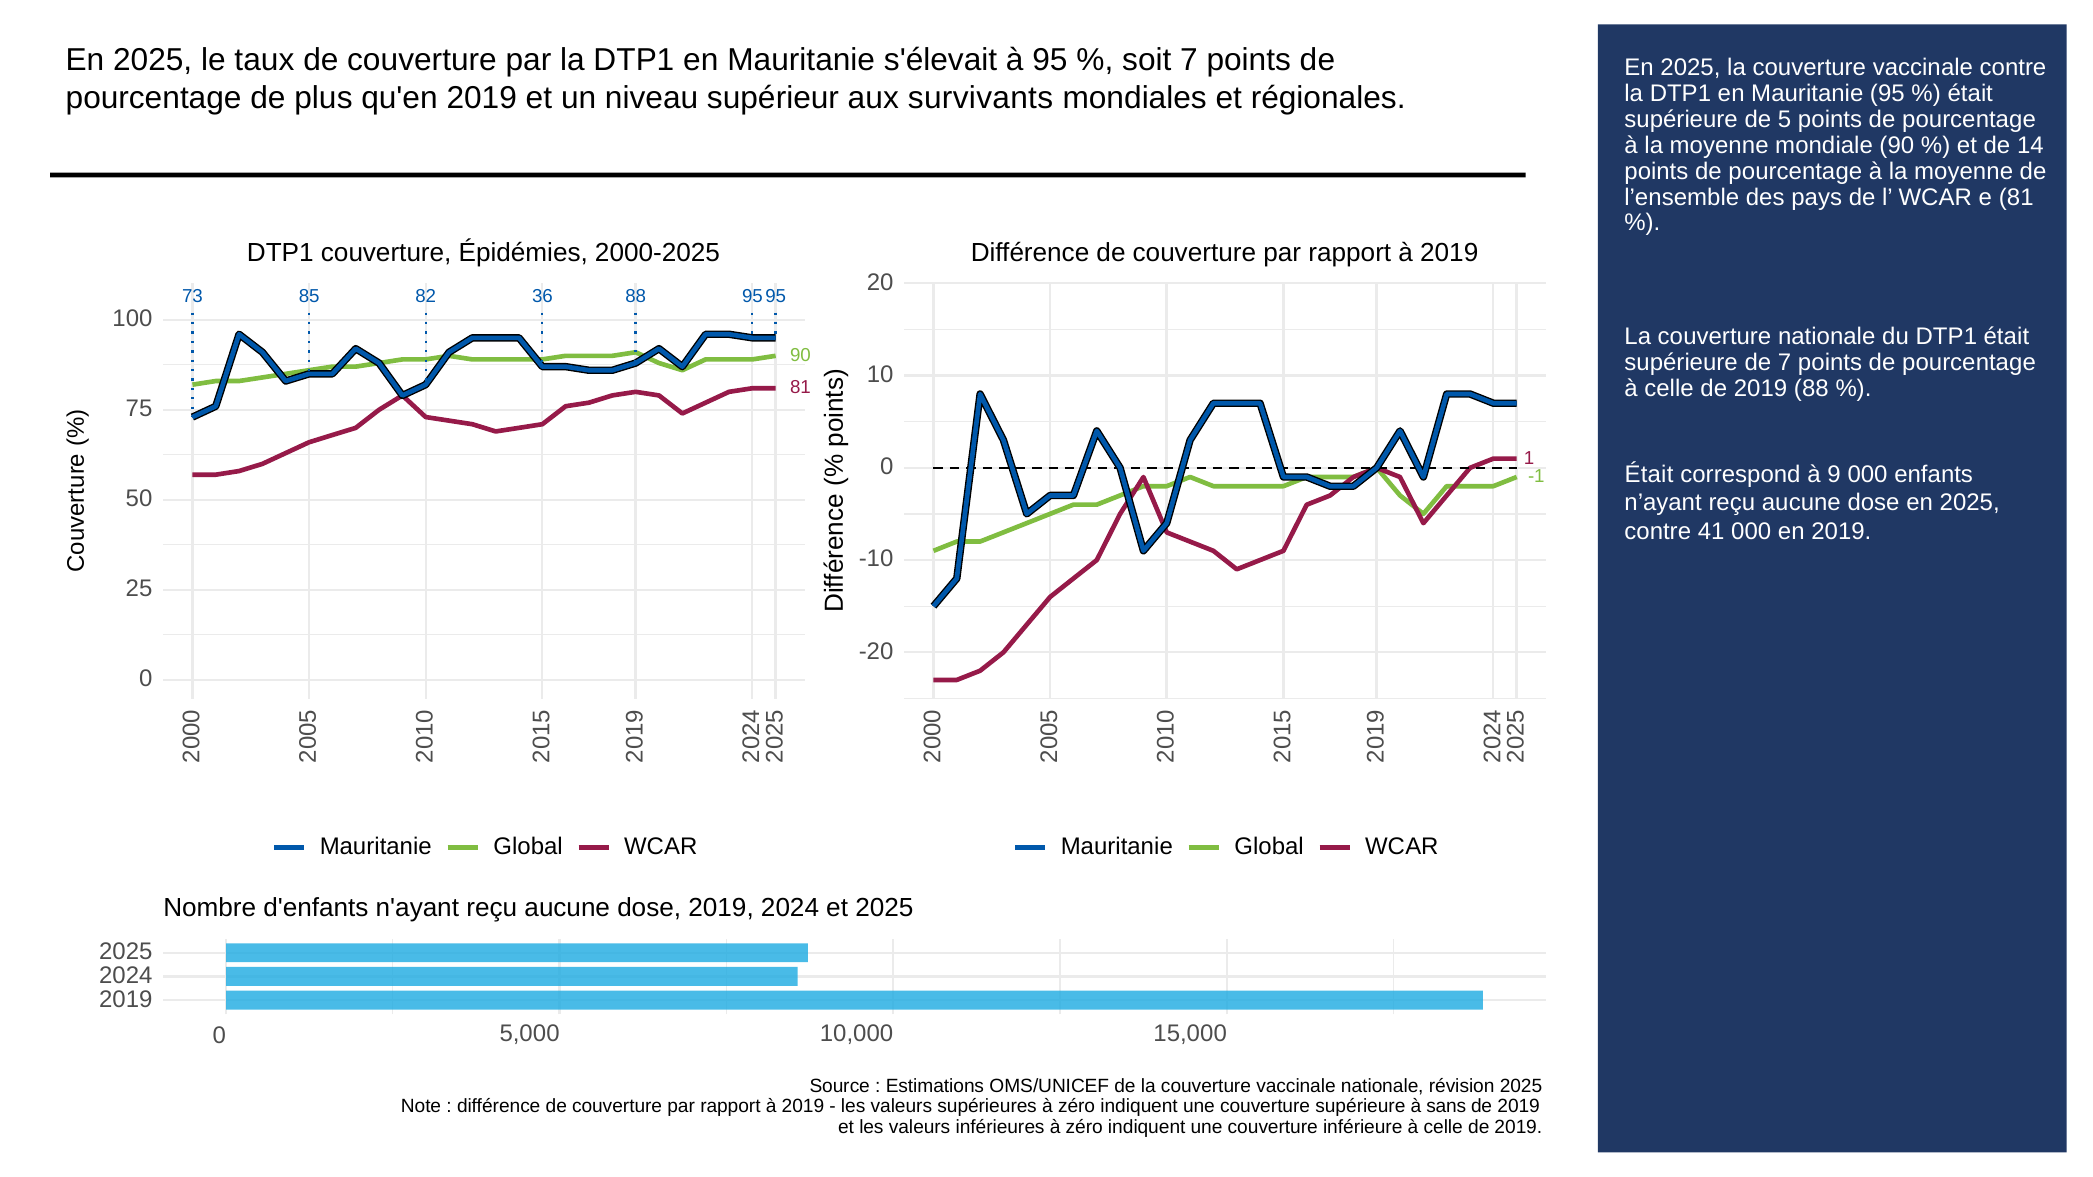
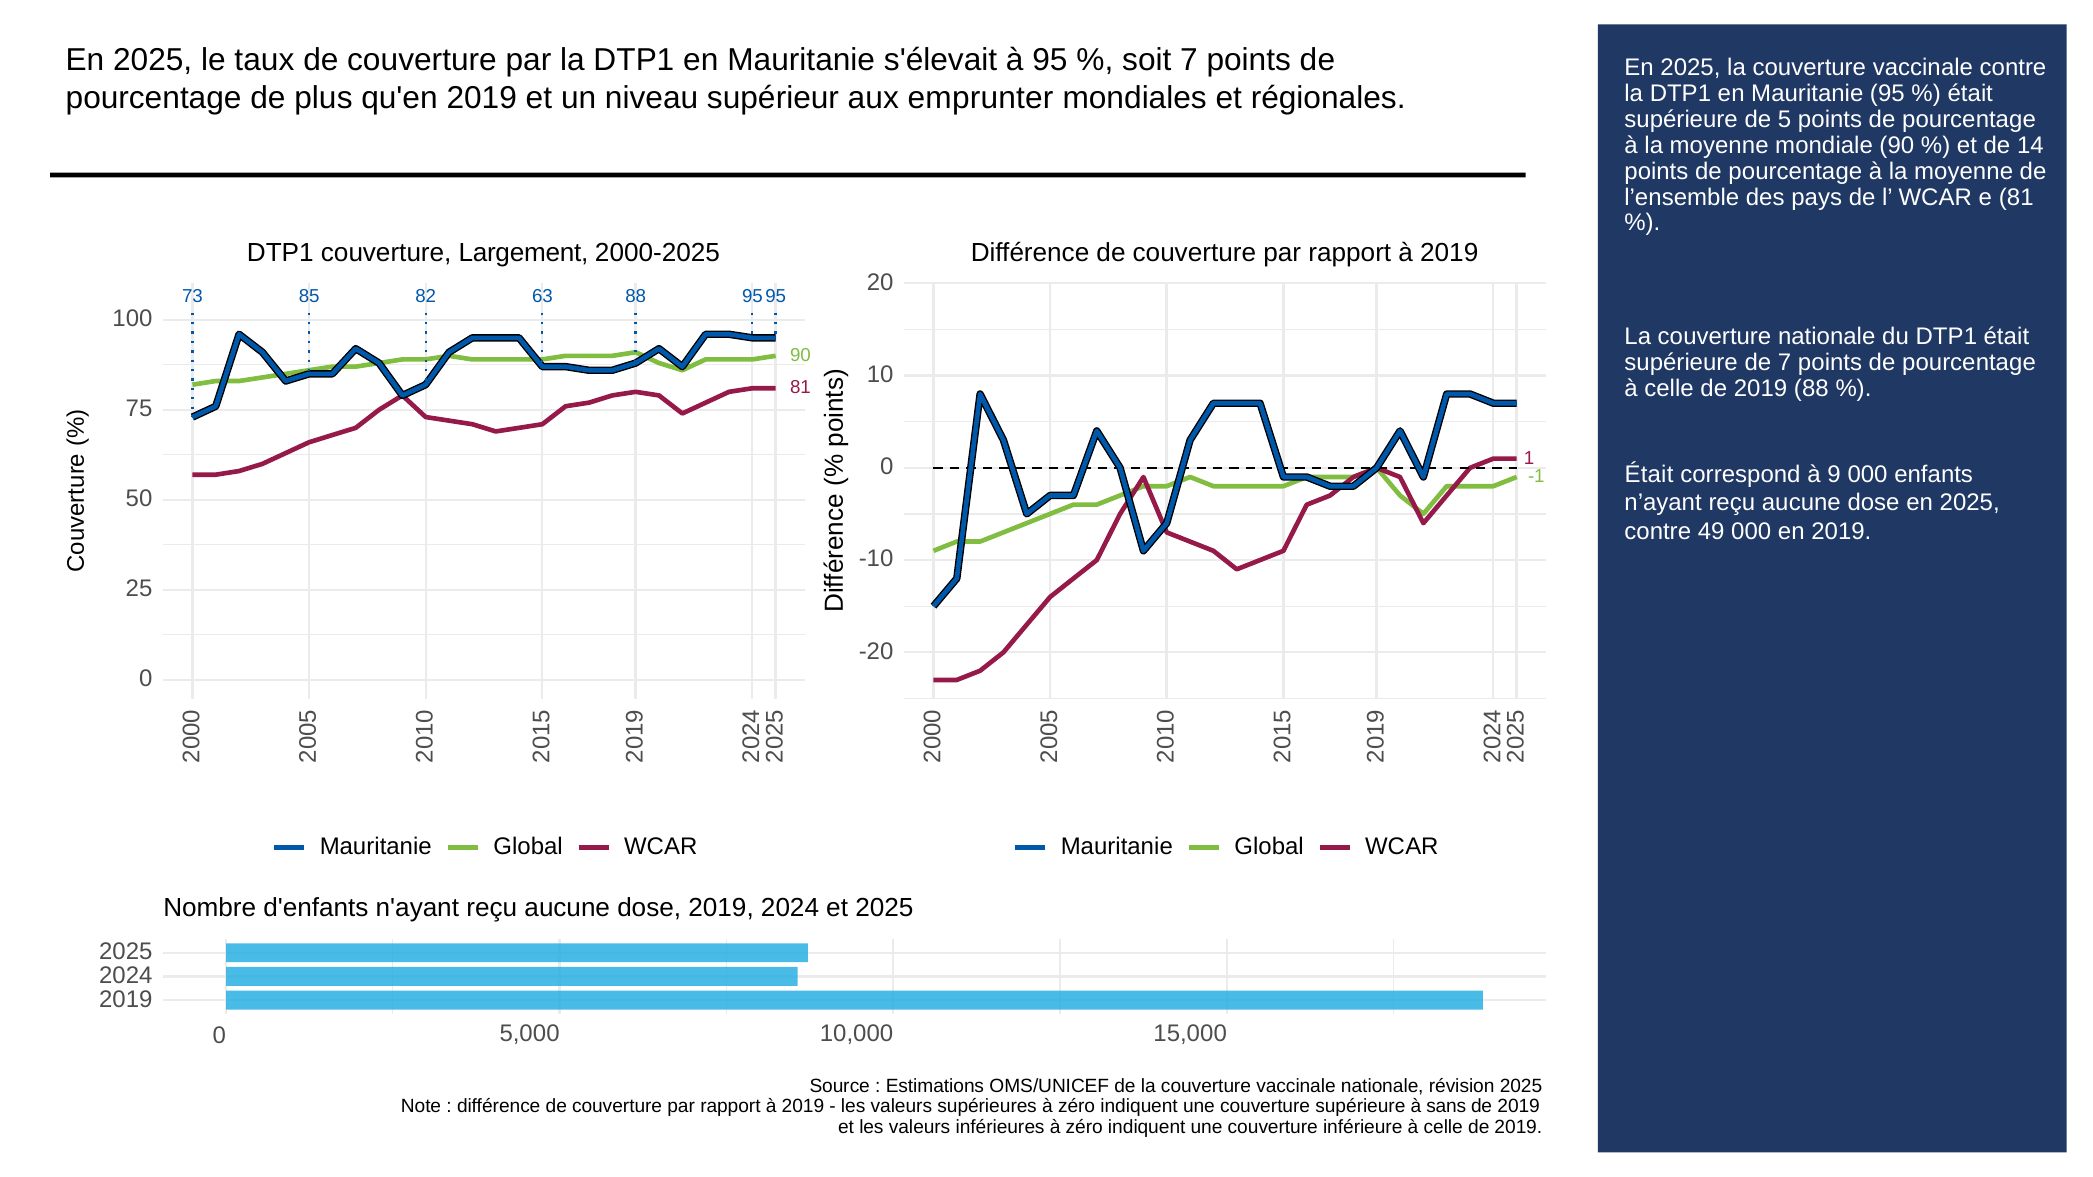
survivants: survivants -> emprunter (981, 98)
Épidémies: Épidémies -> Largement (523, 253)
36: 36 -> 63 (542, 296)
41: 41 -> 49 (1711, 532)
